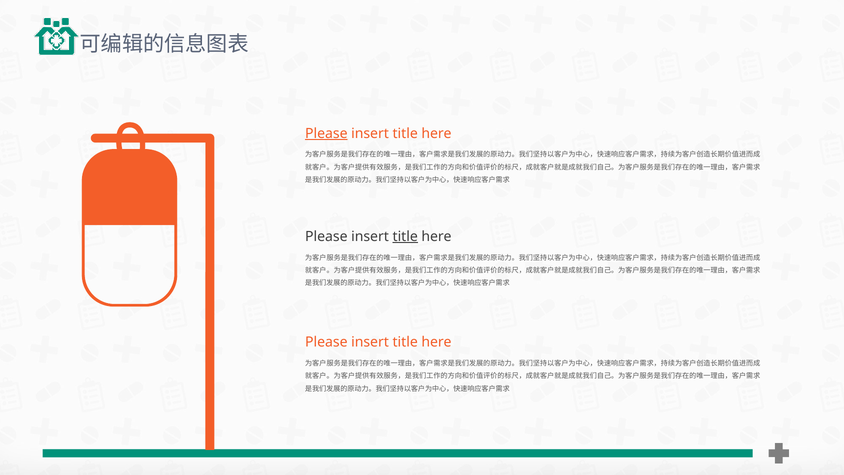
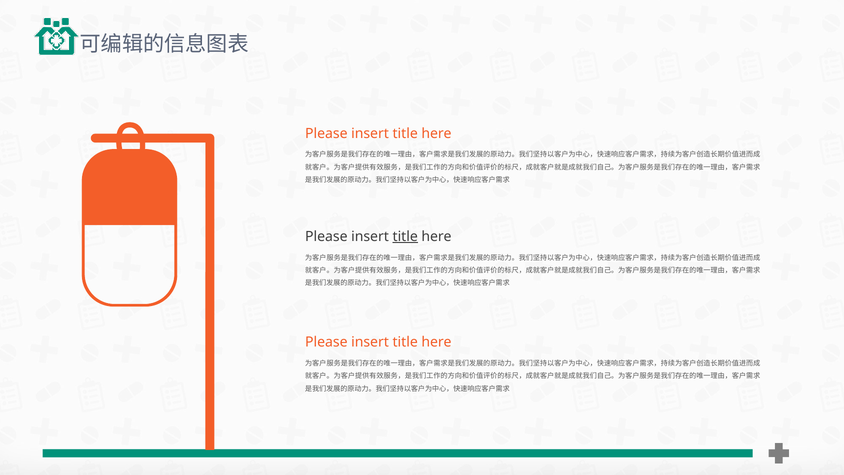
Please underline: present -> none (326, 133)
